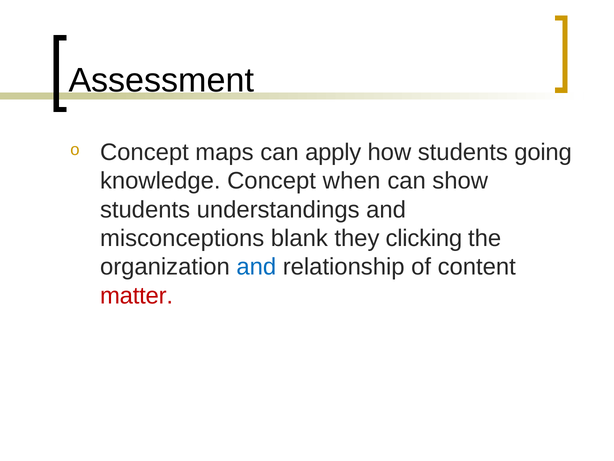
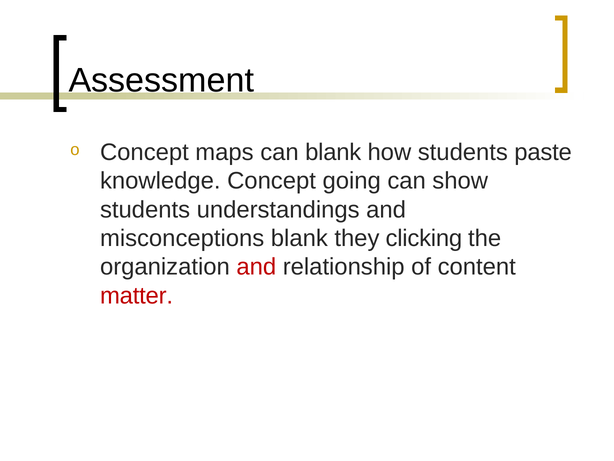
can apply: apply -> blank (333, 152)
going: going -> paste (543, 152)
when: when -> going (352, 181)
and colour: blue -> red (256, 267)
